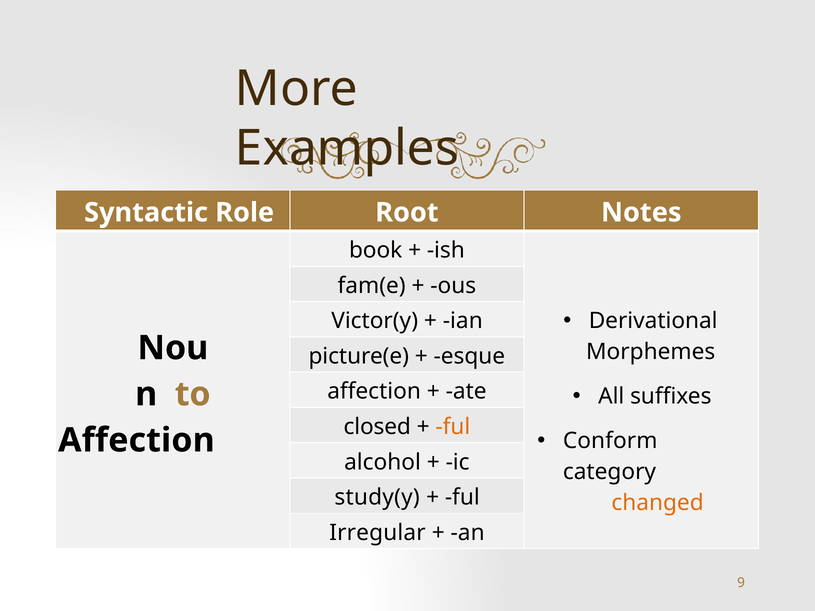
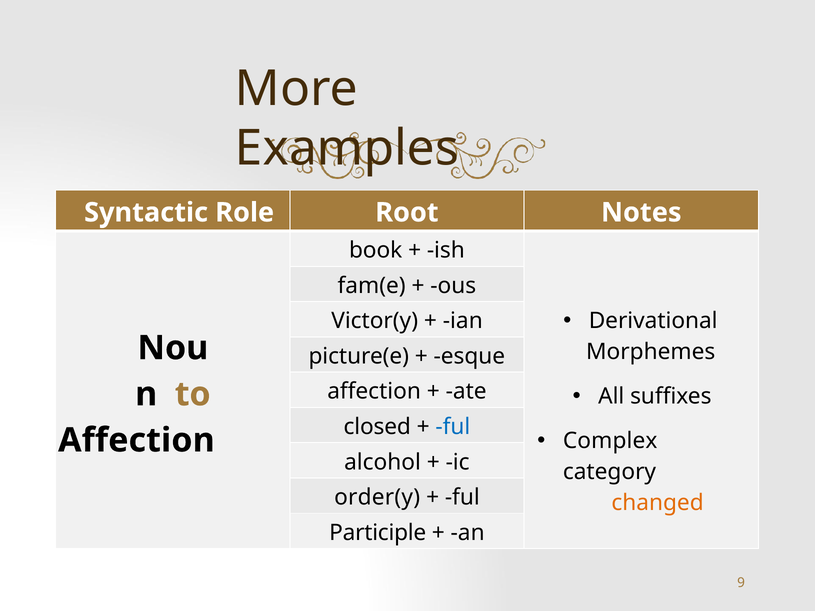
ful colour: orange -> blue (453, 427)
Conform: Conform -> Complex (610, 441)
study(y: study(y -> order(y (377, 498)
Irregular: Irregular -> Participle (378, 533)
